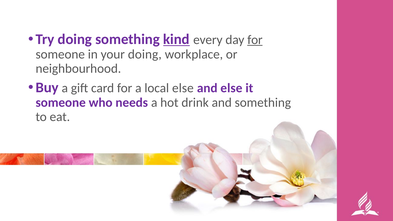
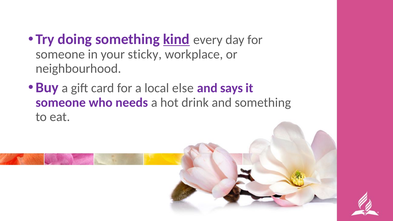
for underline: present -> none (255, 40)
your doing: doing -> sticky (145, 54)
and else: else -> says (232, 88)
